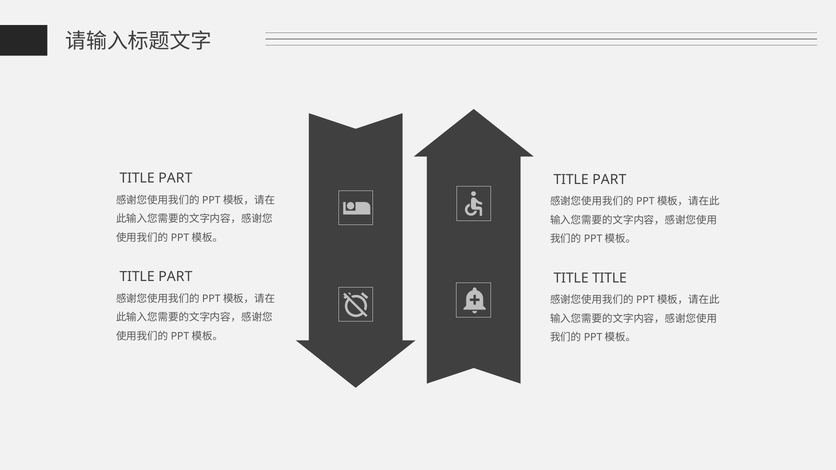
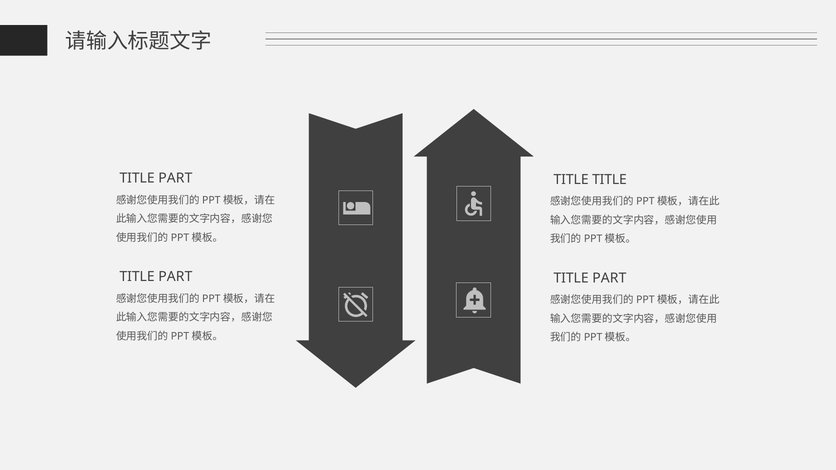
PART: PART -> TITLE (609, 180)
TITLE: TITLE -> PART (609, 278)
